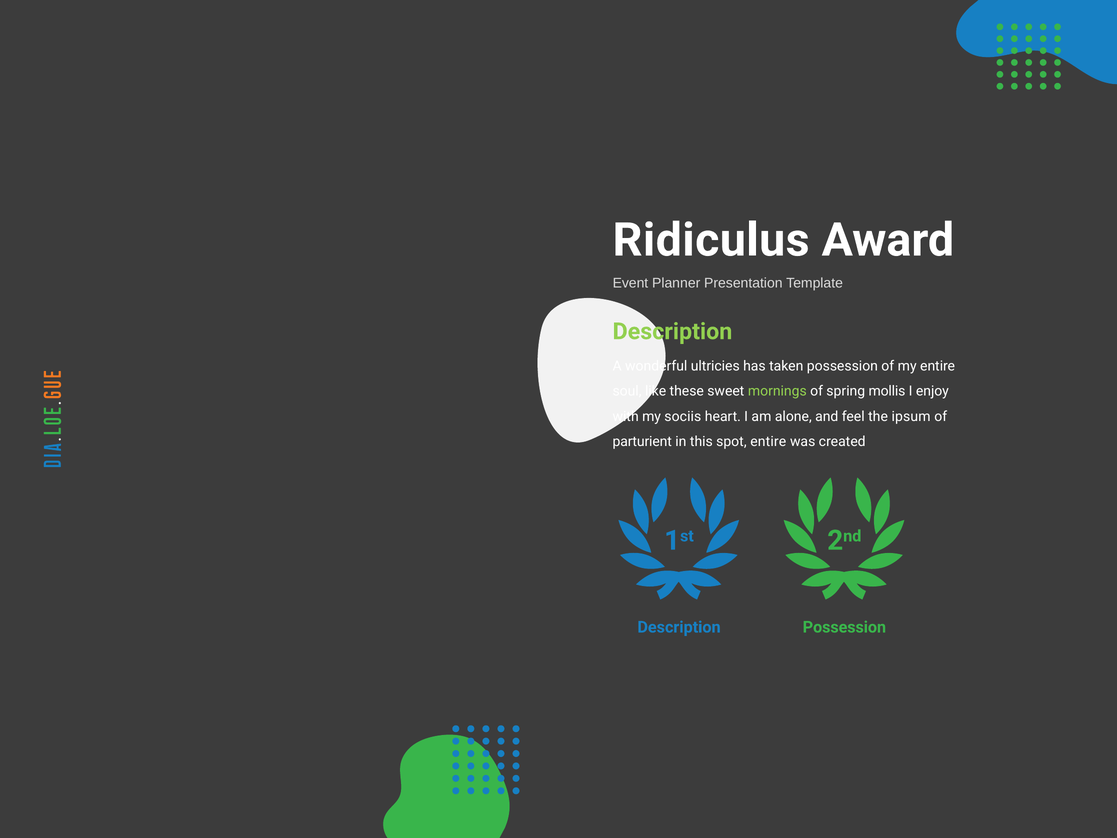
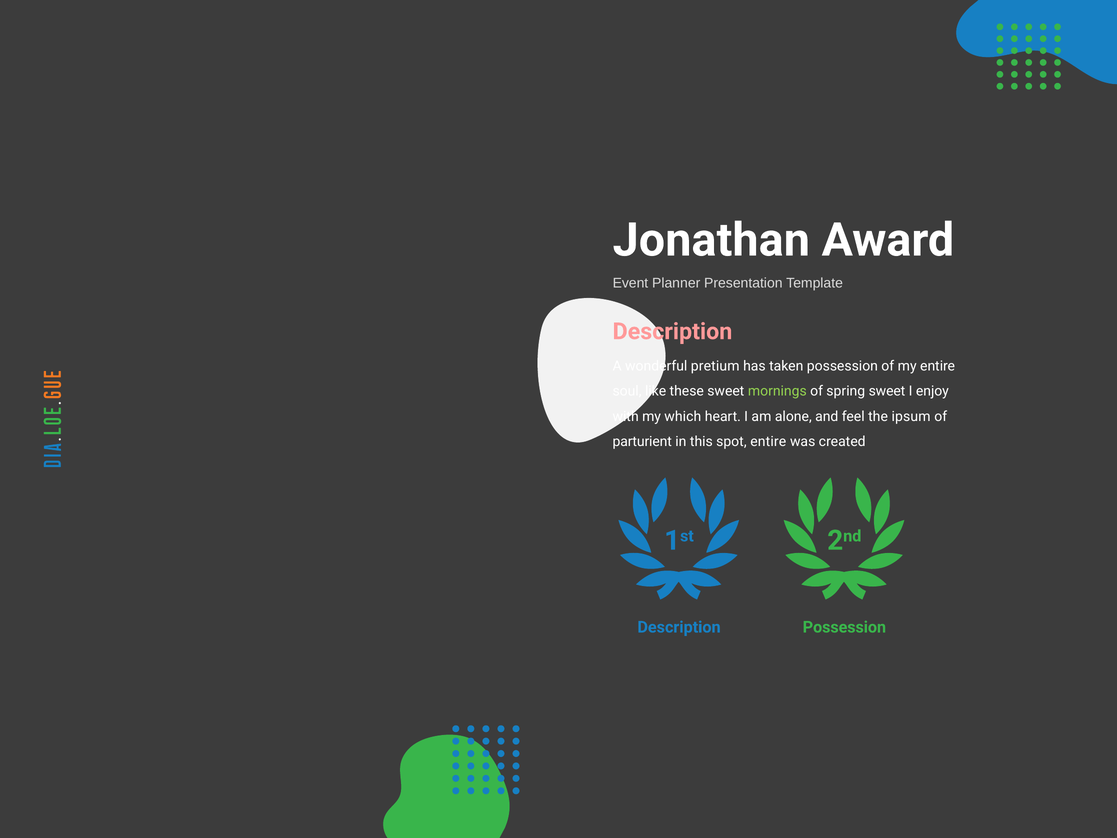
Ridiculus: Ridiculus -> Jonathan (711, 240)
Description colour: light green -> pink (672, 331)
ultricies: ultricies -> pretium (715, 366)
spring mollis: mollis -> sweet (887, 391)
sociis: sociis -> which (683, 416)
